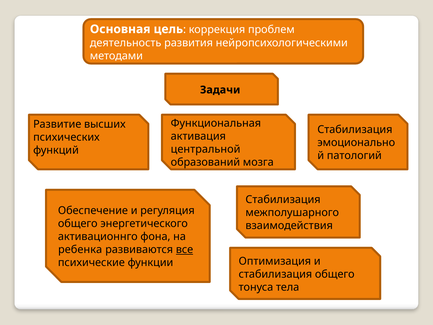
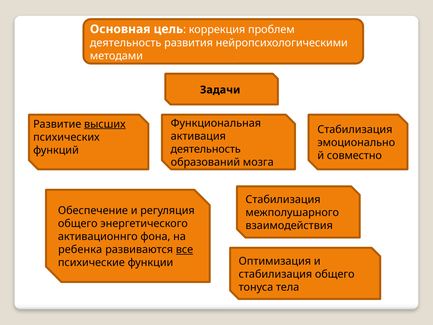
высших underline: none -> present (105, 124)
центральной: центральной -> деятельность (206, 149)
патологий: патологий -> совместно (354, 156)
